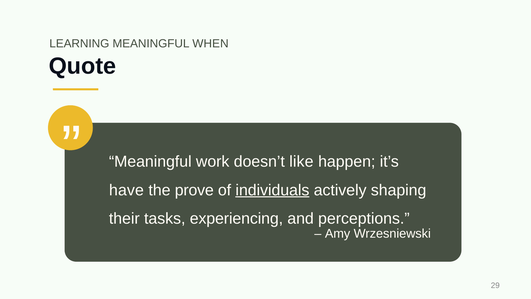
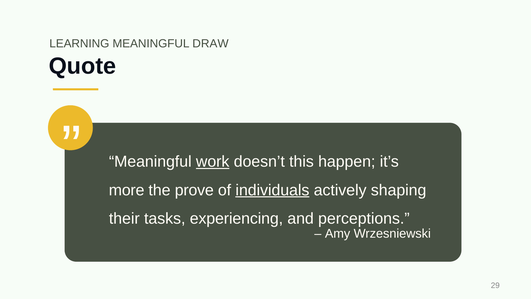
WHEN: WHEN -> DRAW (210, 44)
work underline: none -> present (213, 161)
like: like -> this (301, 161)
have: have -> more (127, 190)
